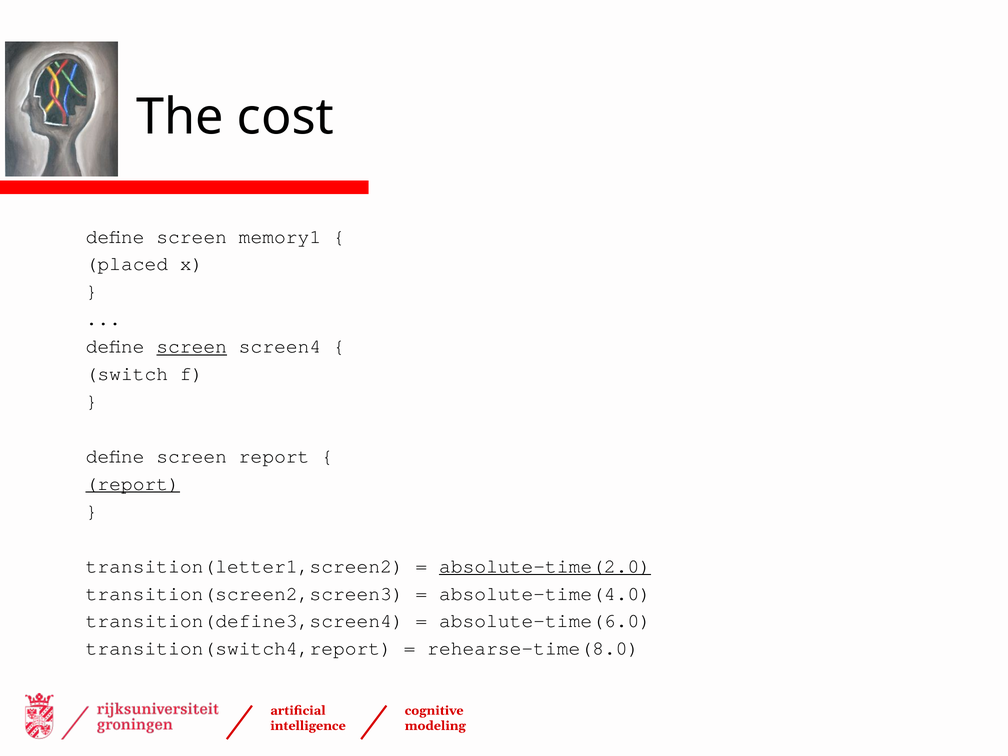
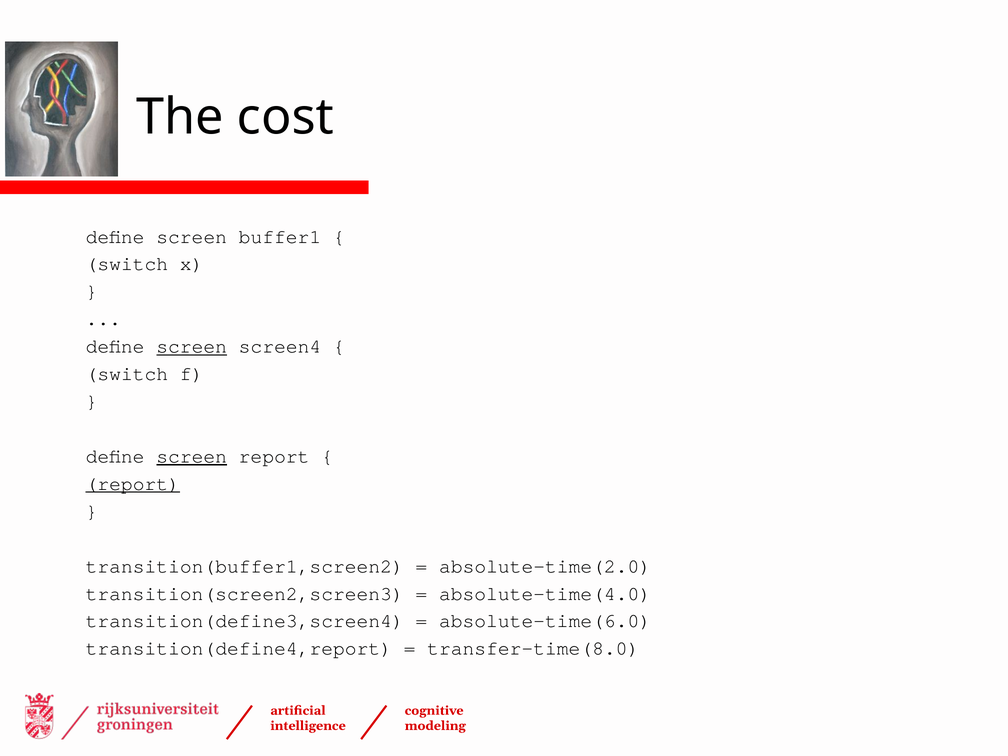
memory1: memory1 -> buffer1 (280, 237)
placed: placed -> switch (127, 264)
screen underline: none -> present (192, 456)
transition(letter1,screen2: transition(letter1,screen2 -> transition(buffer1,screen2 (245, 566)
absolute-time(2.0 underline: present -> none (545, 566)
transition(switch4,report: transition(switch4,report -> transition(define4,report (239, 648)
rehearse-time(8.0: rehearse-time(8.0 -> transfer-time(8.0 (533, 648)
